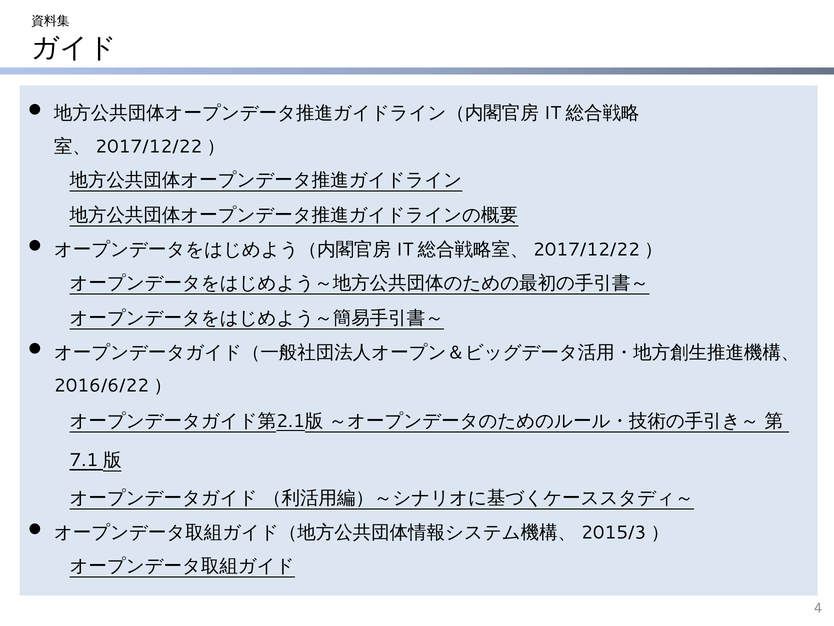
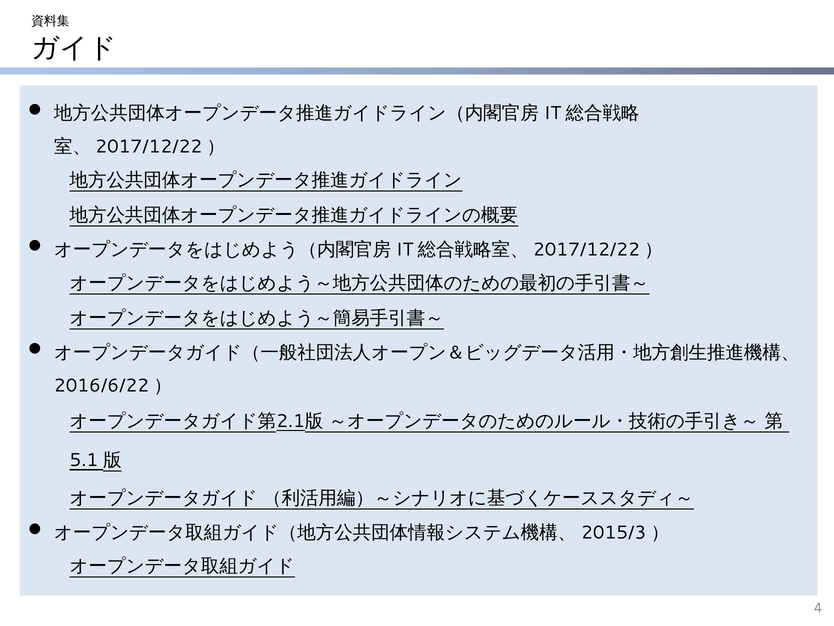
7.1: 7.1 -> 5.1 (84, 460)
